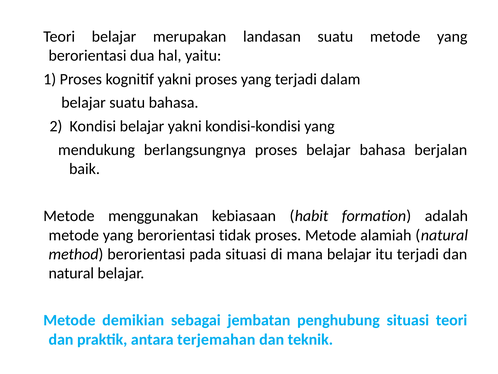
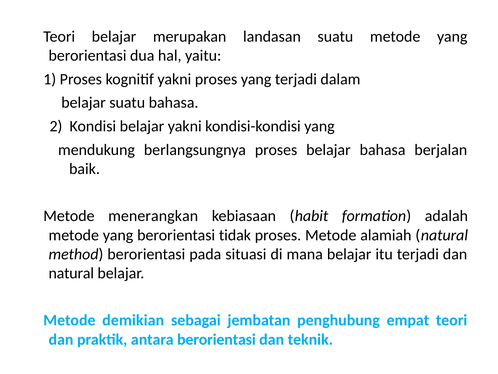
menggunakan: menggunakan -> menerangkan (153, 216)
penghubung situasi: situasi -> empat (408, 320)
antara terjemahan: terjemahan -> berorientasi (216, 339)
